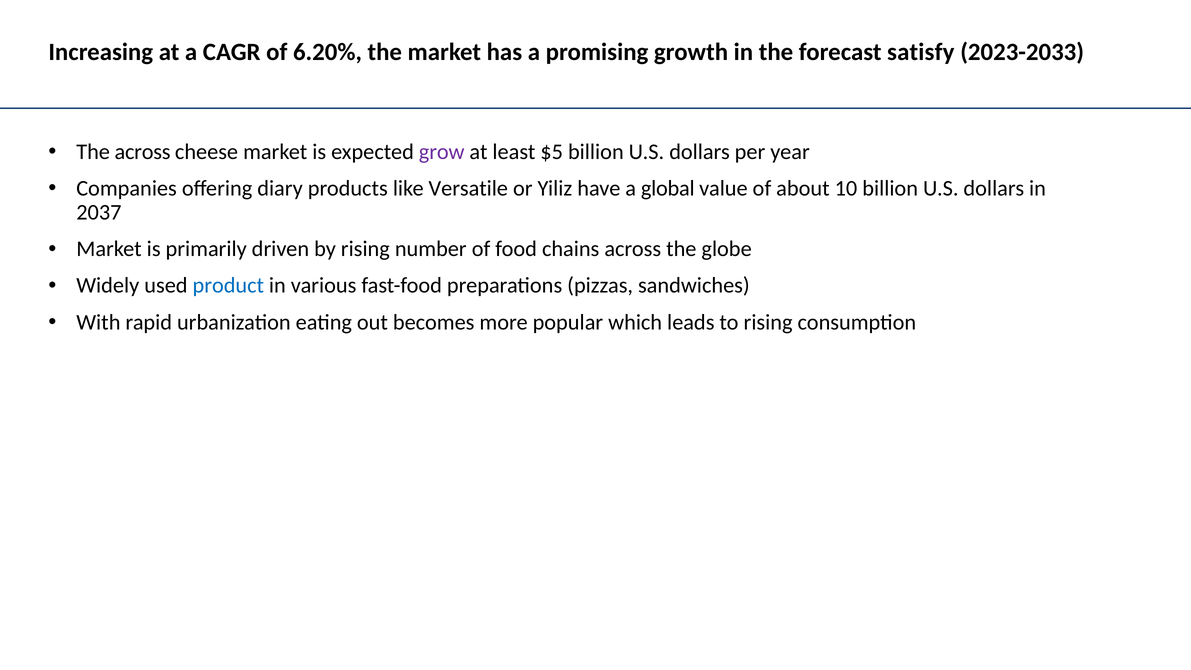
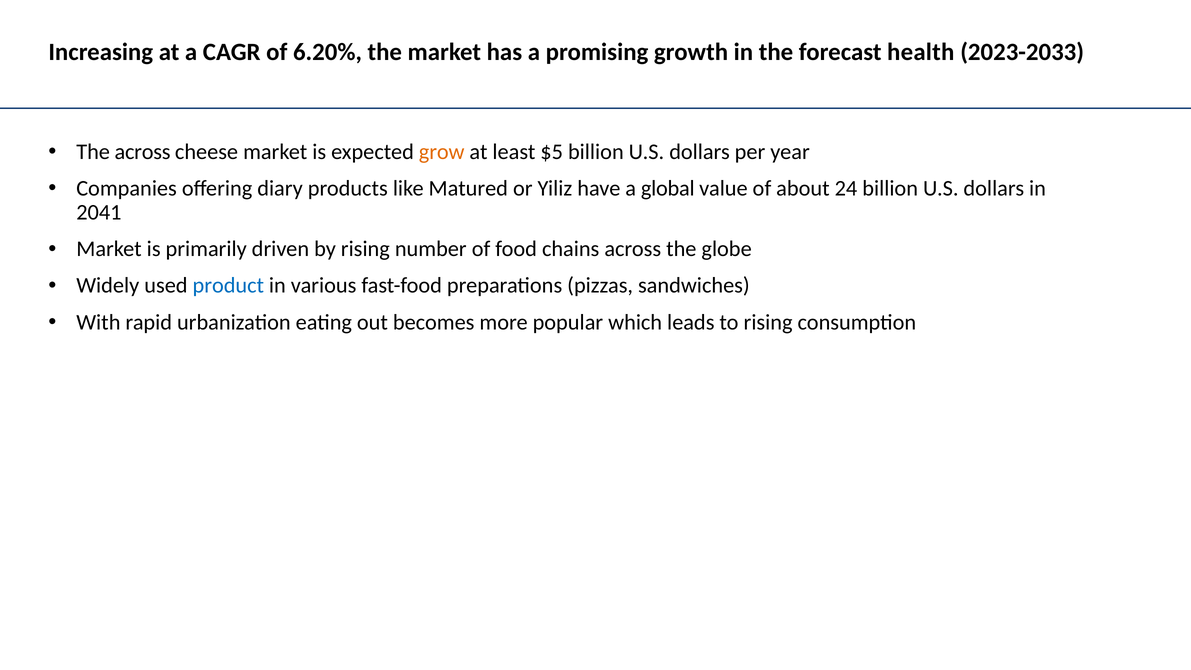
satisfy: satisfy -> health (921, 52)
grow colour: purple -> orange (442, 152)
Versatile: Versatile -> Matured (468, 188)
10: 10 -> 24 (846, 188)
2037: 2037 -> 2041 (99, 212)
